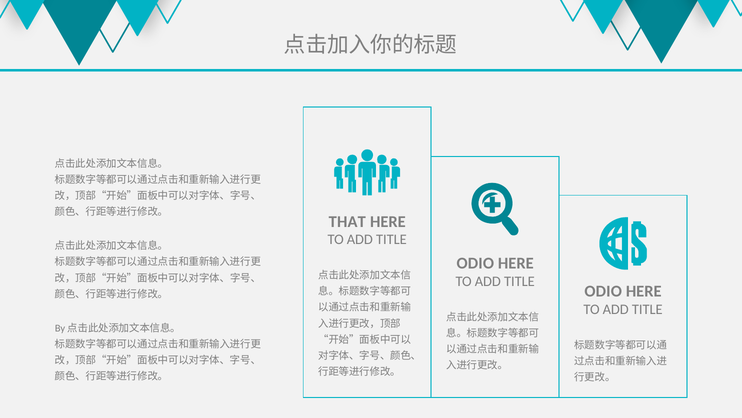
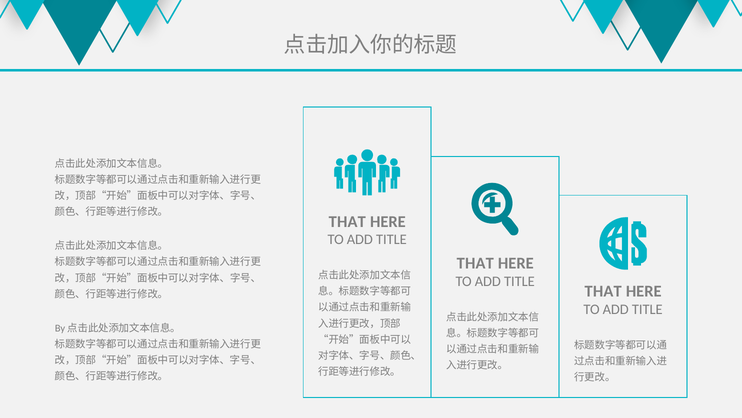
ODIO: ODIO -> THAT (475, 263)
ODIO: ODIO -> THAT (603, 291)
